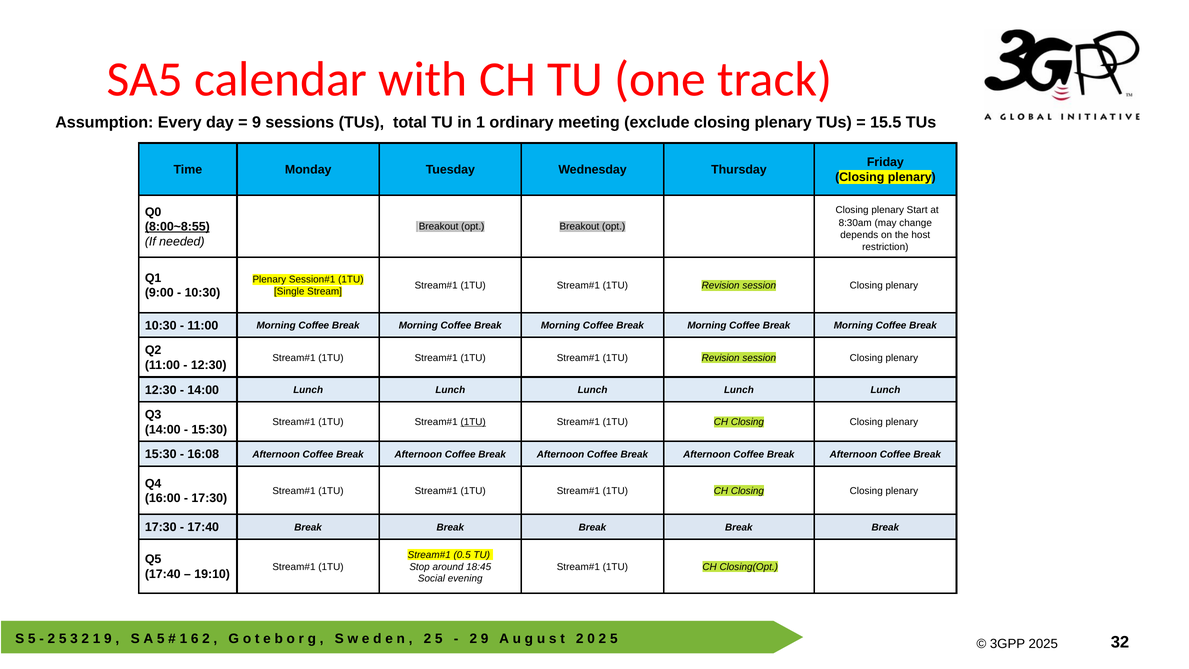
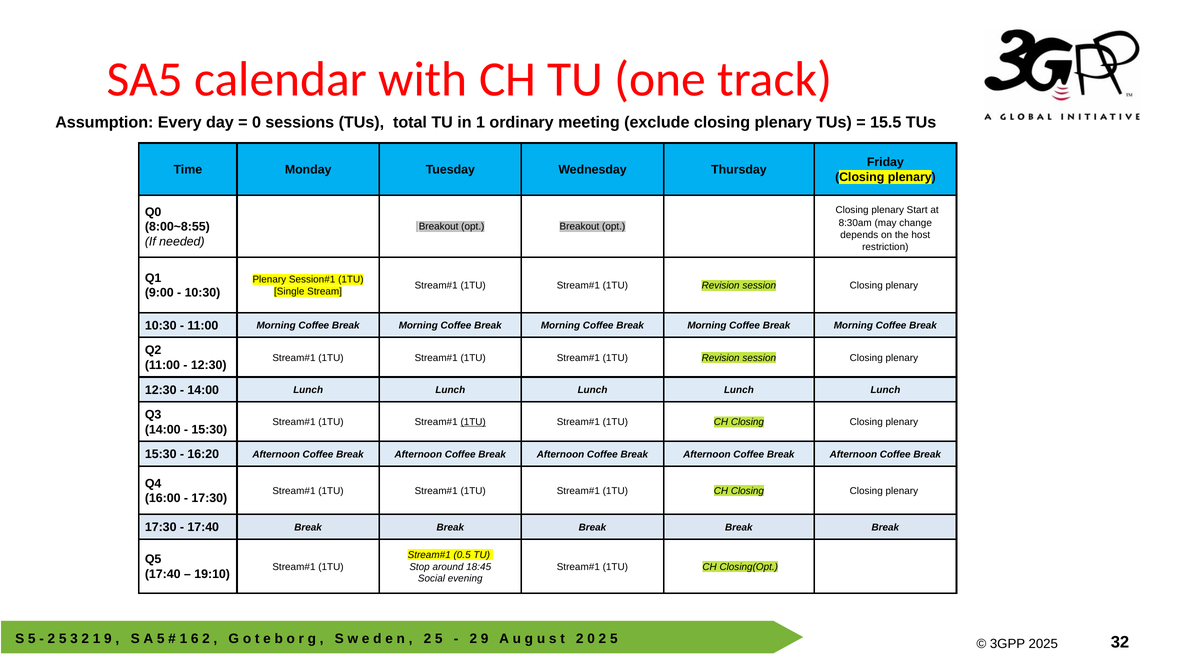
9: 9 -> 0 (257, 122)
8:00~8:55 underline: present -> none (177, 227)
16:08: 16:08 -> 16:20 (203, 454)
